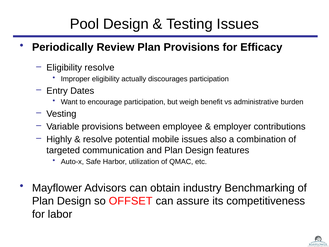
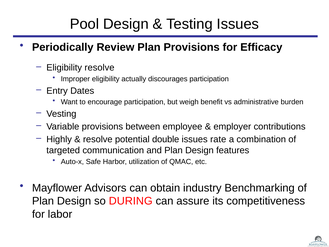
mobile: mobile -> double (166, 139)
also: also -> rate (218, 139)
OFFSET: OFFSET -> DURING (131, 201)
